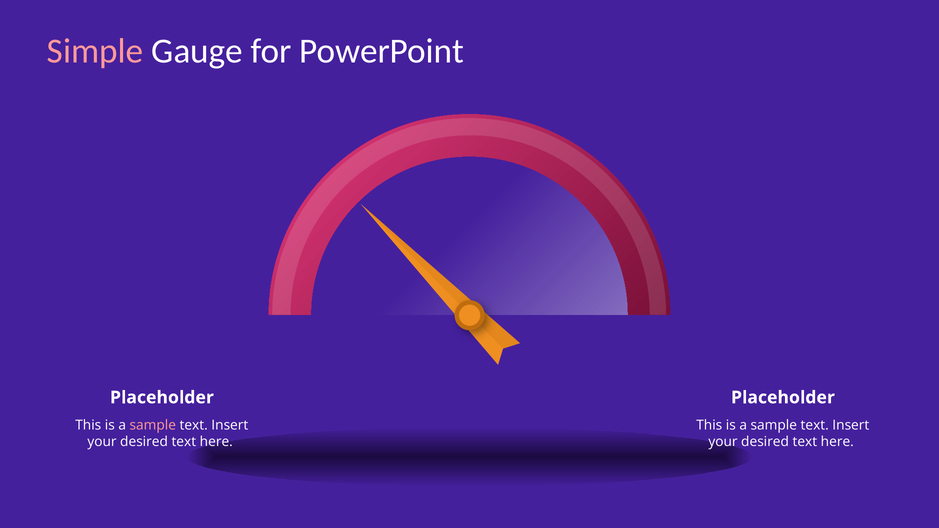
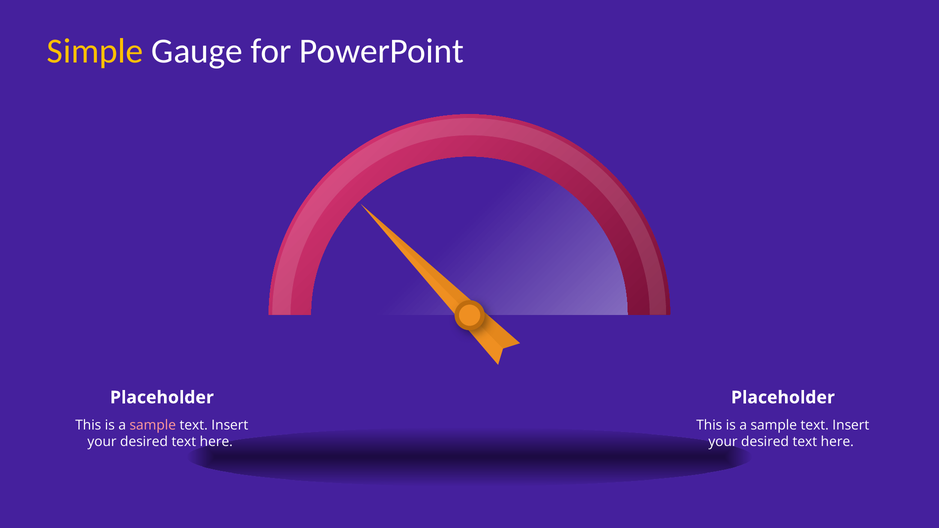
Simple colour: pink -> yellow (95, 51)
